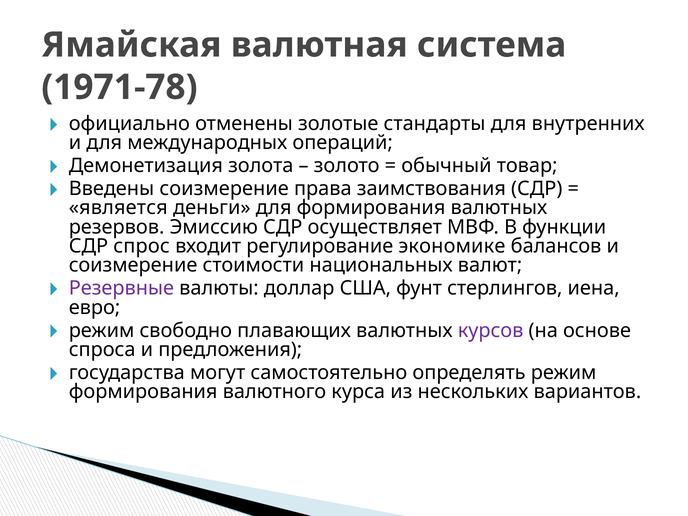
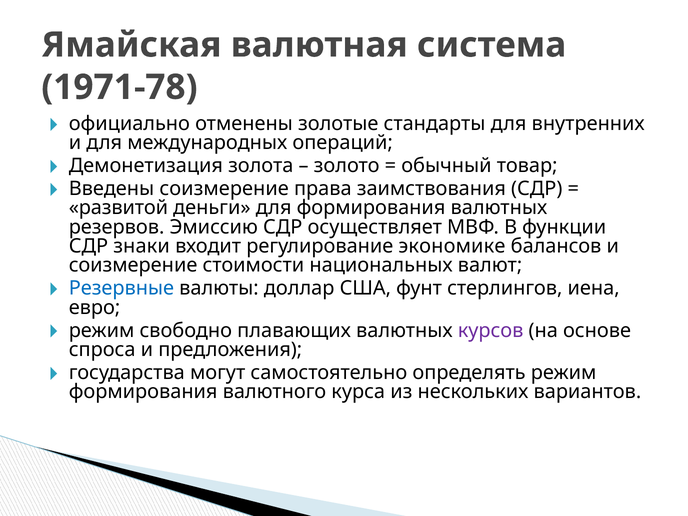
является: является -> развитой (118, 208)
спрос: спрос -> знаки (142, 246)
Резервные colour: purple -> blue (121, 288)
